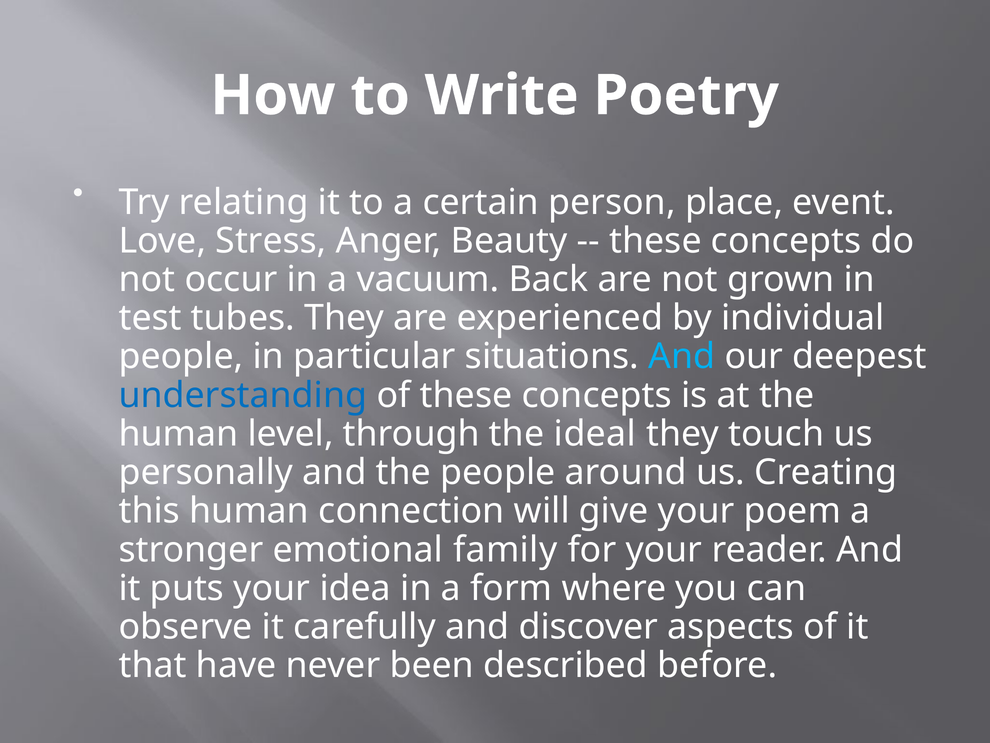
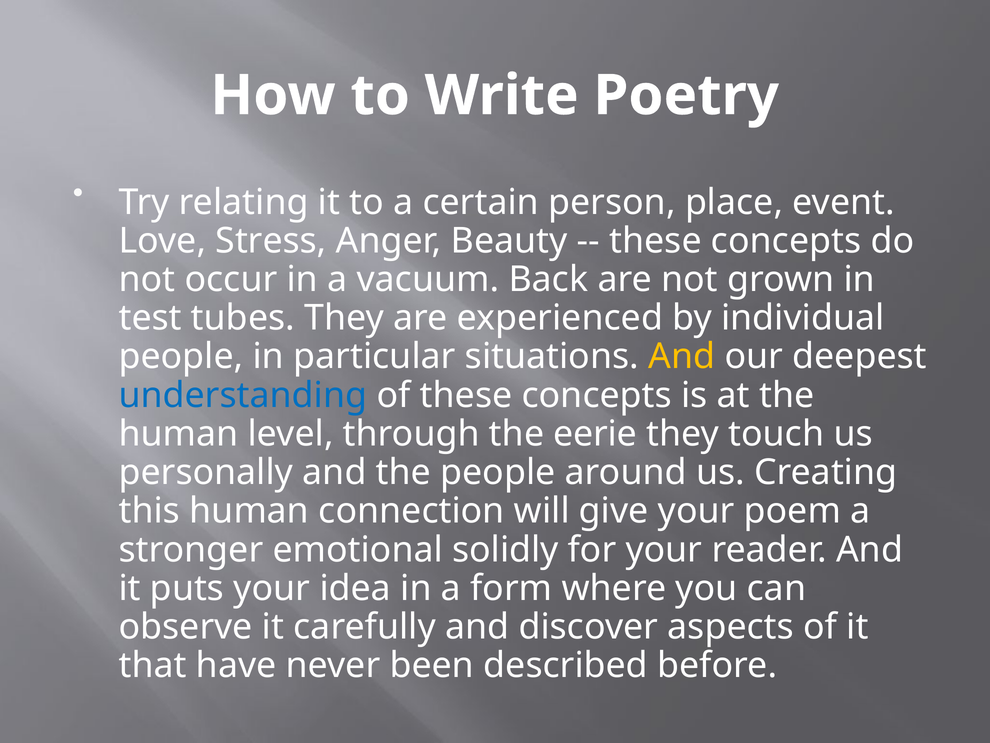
And colour: light blue -> yellow (682, 356)
ideal: ideal -> eerie (595, 434)
family: family -> solidly (505, 549)
